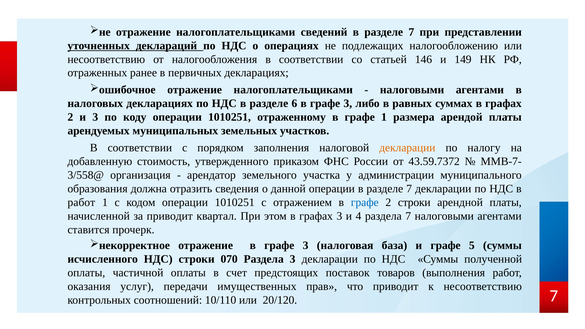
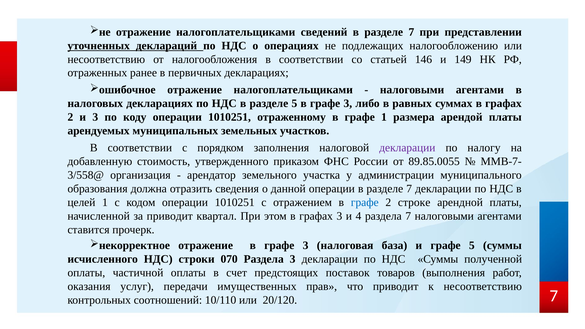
разделе 6: 6 -> 5 (294, 103)
декларации colour: orange -> purple (407, 148)
43.59.7372: 43.59.7372 -> 89.85.0055 (434, 161)
работ: работ -> целей (81, 202)
2 строки: строки -> строке (414, 202)
